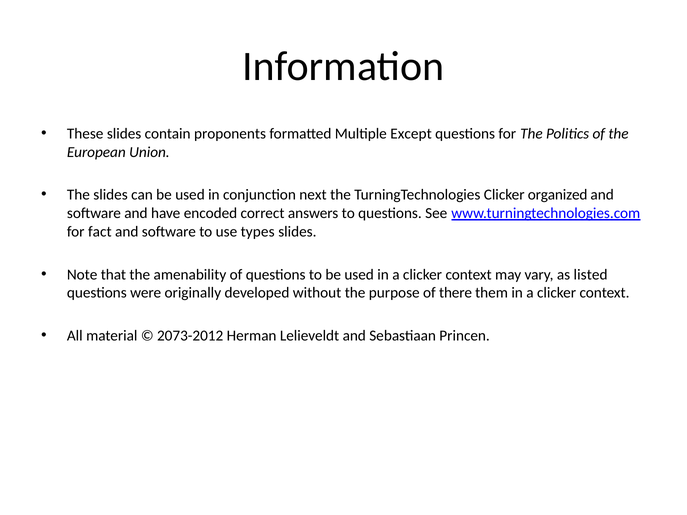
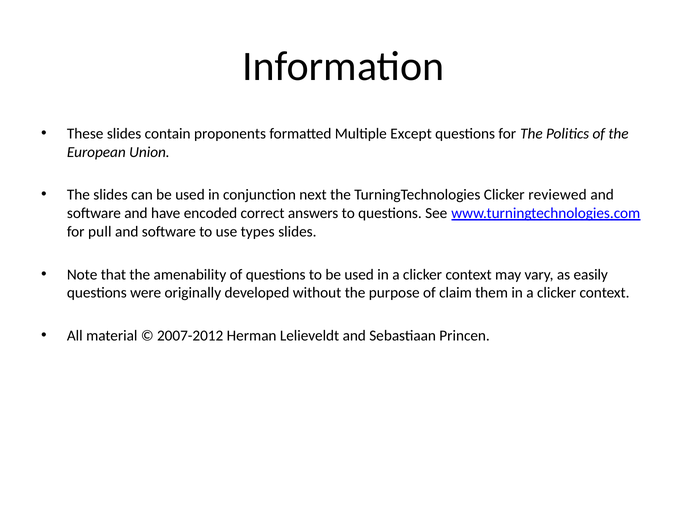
organized: organized -> reviewed (557, 195)
fact: fact -> pull (100, 232)
listed: listed -> easily (591, 275)
there: there -> claim (456, 293)
2073-2012: 2073-2012 -> 2007-2012 (190, 336)
